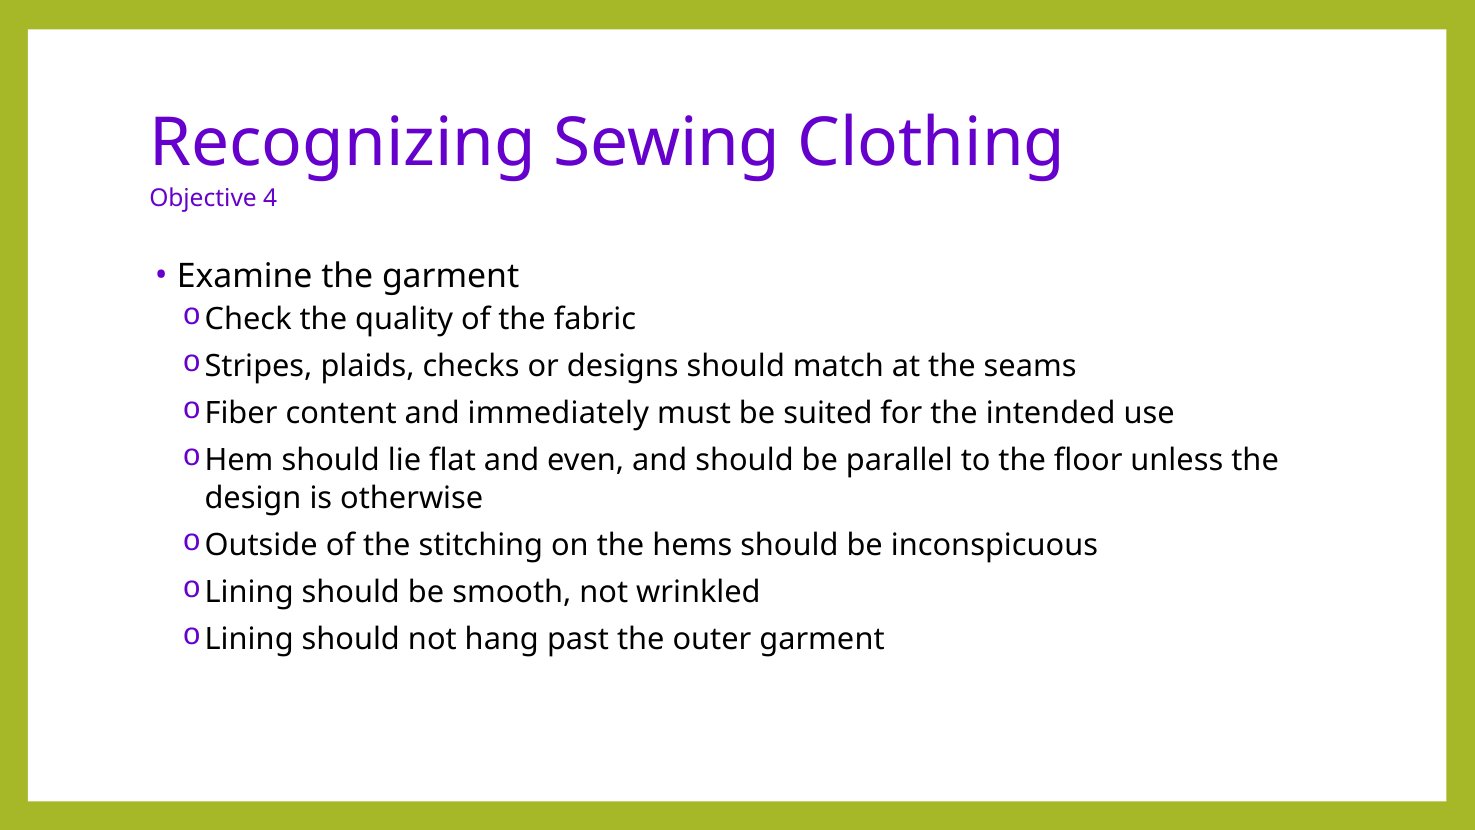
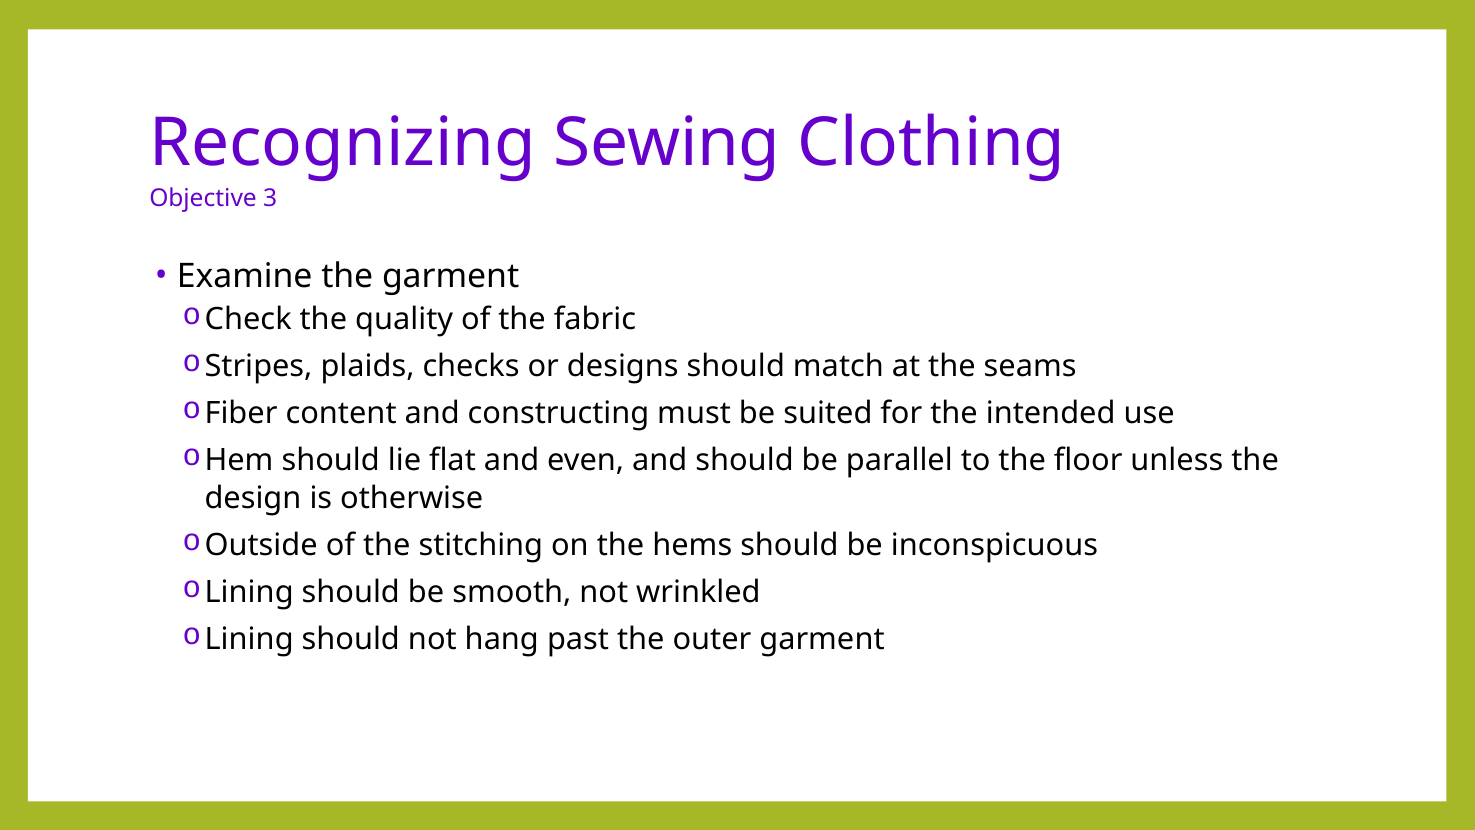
4: 4 -> 3 (270, 198)
immediately: immediately -> constructing (559, 413)
